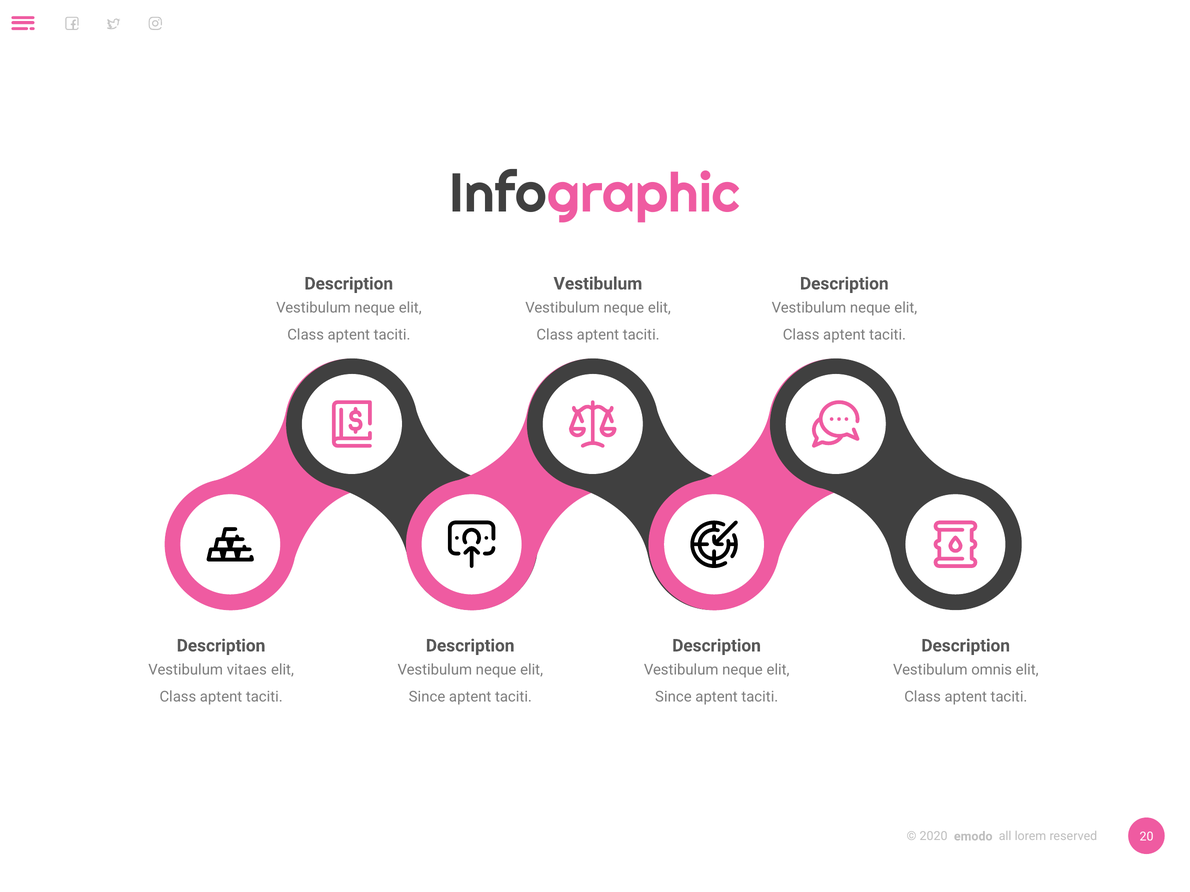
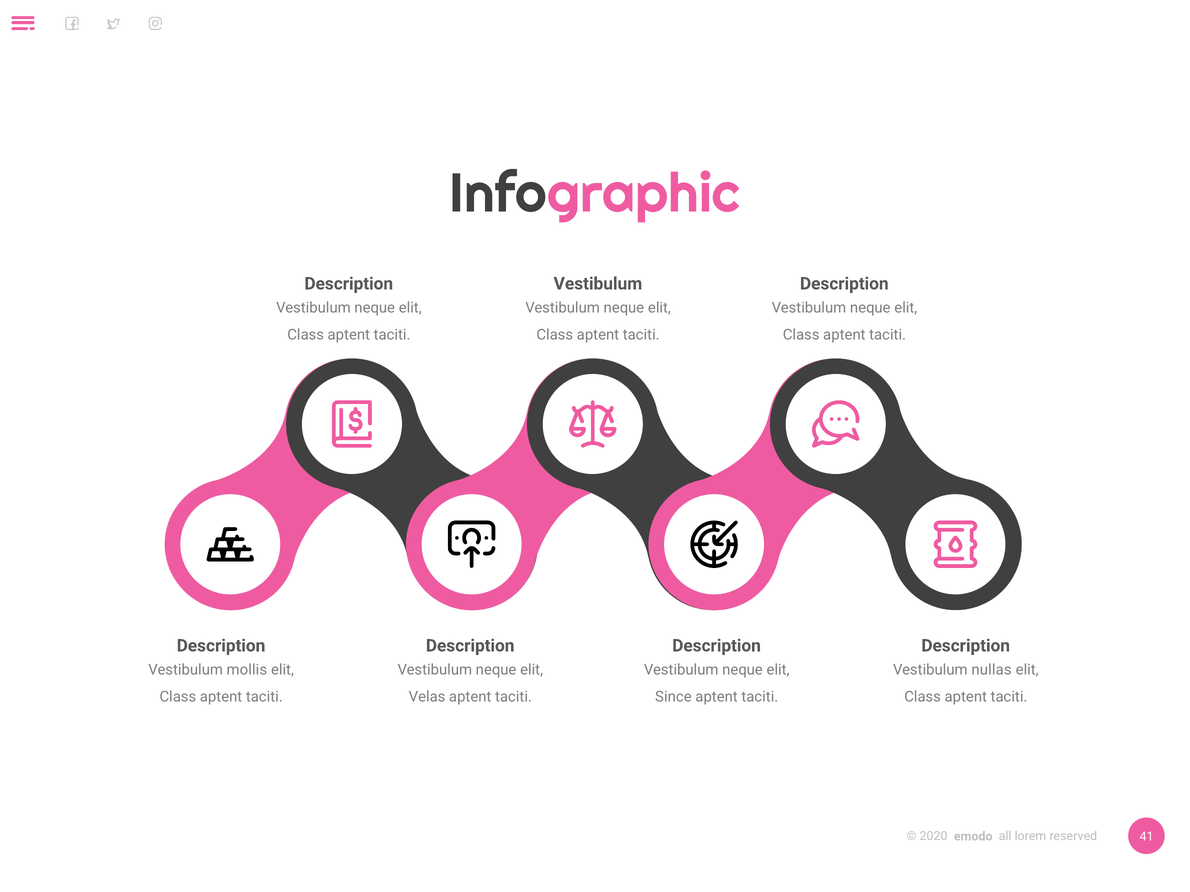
vitaes: vitaes -> mollis (247, 670)
omnis: omnis -> nullas (992, 670)
Since: Since -> Velas (427, 697)
20: 20 -> 41 (1147, 837)
